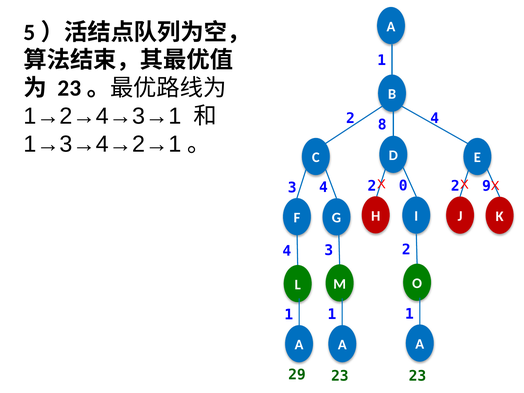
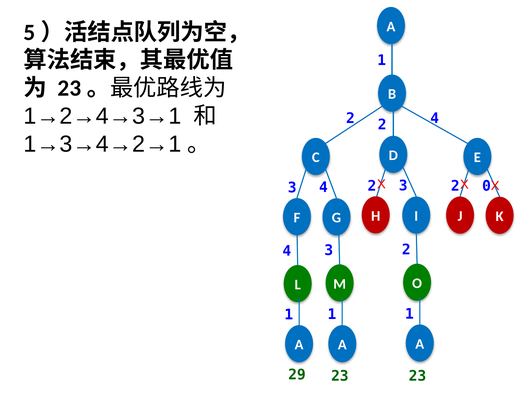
2 8: 8 -> 2 (382, 125)
2 0: 0 -> 3 (403, 186)
9: 9 -> 0 (487, 186)
